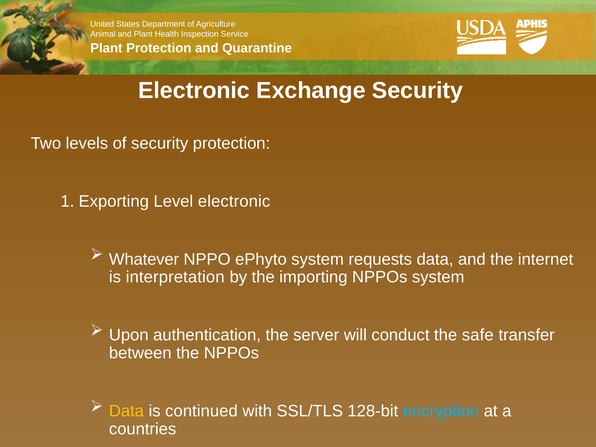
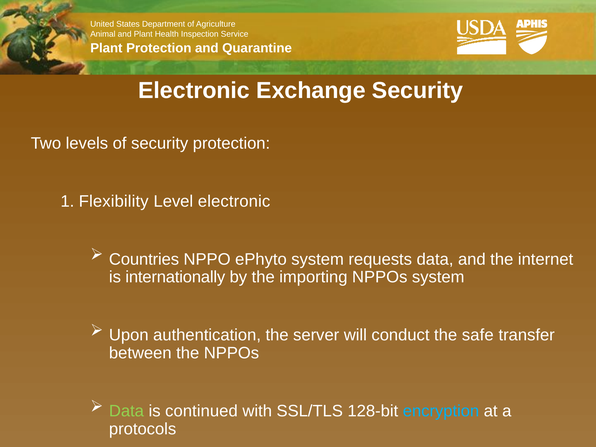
Exporting: Exporting -> Flexibility (114, 201)
Whatever: Whatever -> Countries (144, 259)
interpretation: interpretation -> internationally (175, 277)
Data colour: yellow -> light green (126, 411)
countries: countries -> protocols (143, 429)
